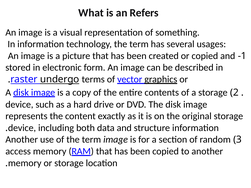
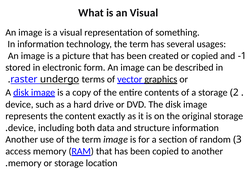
an Refers: Refers -> Visual (144, 13)
